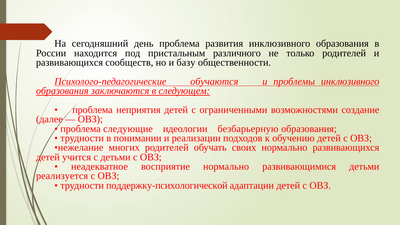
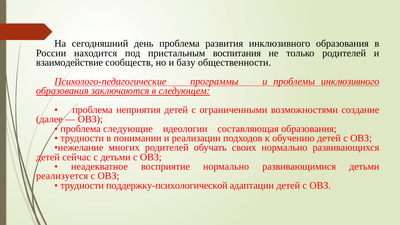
различного: различного -> воспитания (237, 53)
развивающихся: развивающихся -> взаимодействие (70, 63)
обучаются: обучаются -> программы (214, 81)
безбарьерную: безбарьерную -> составляющая (248, 129)
учится: учится -> сейчас (77, 157)
